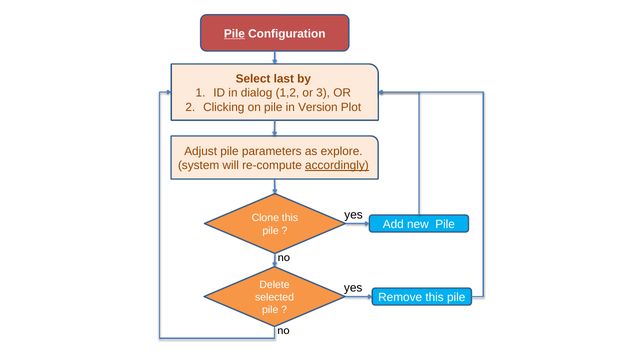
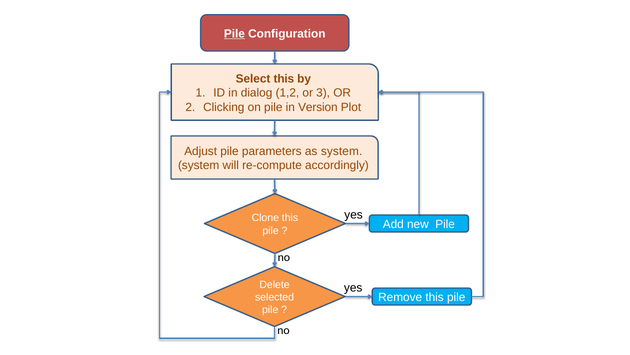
Select last: last -> this (284, 79)
as explore: explore -> system (342, 151)
accordingly underline: present -> none (337, 165)
